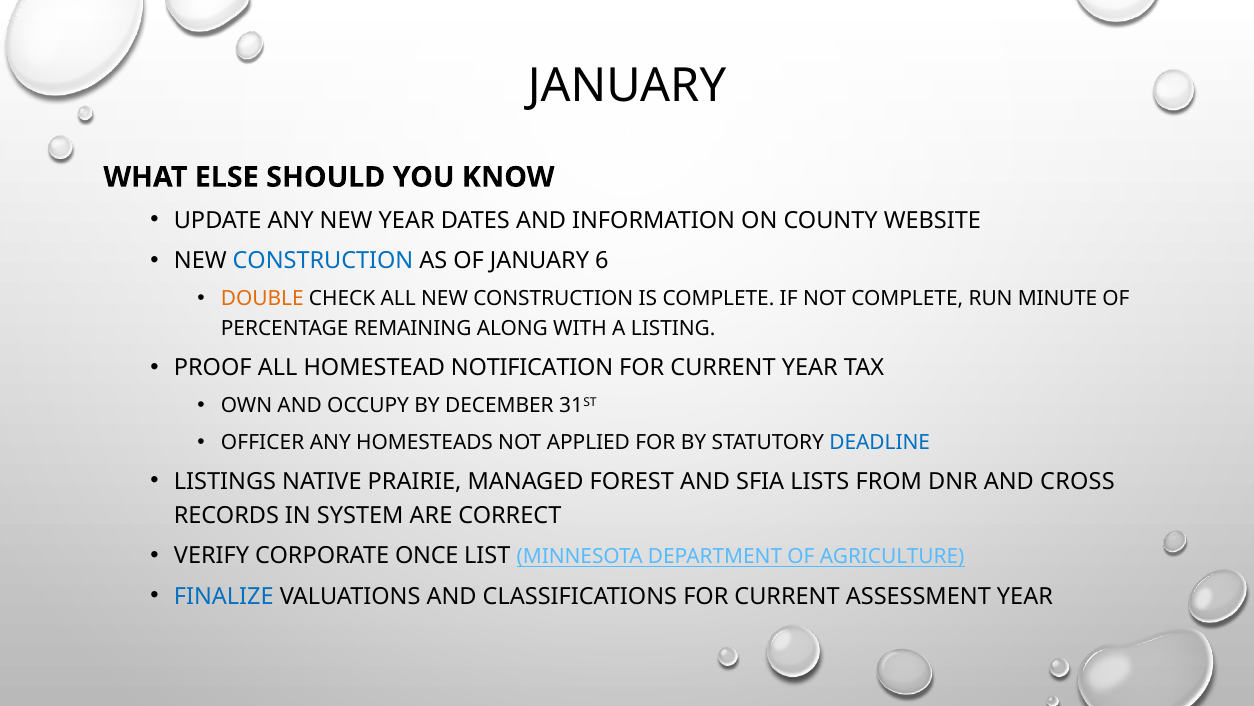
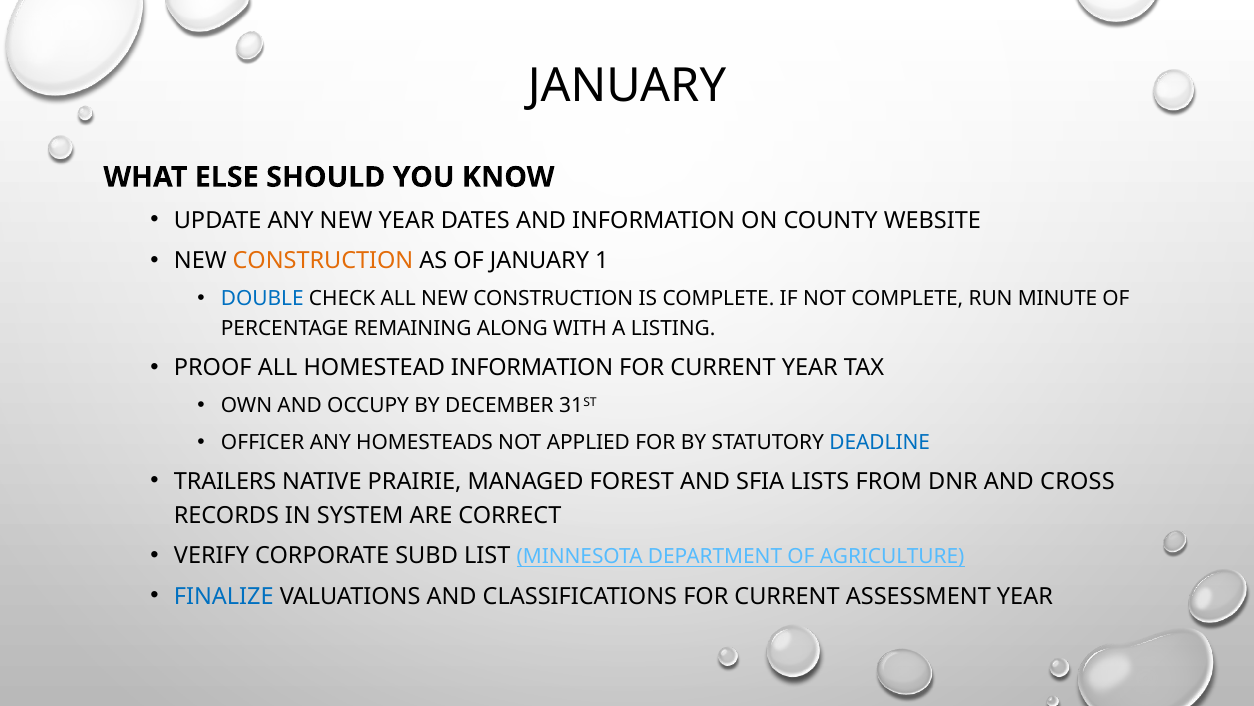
CONSTRUCTION colour: blue -> orange (323, 261)
6: 6 -> 1 (602, 261)
DOUBLE colour: orange -> blue (262, 299)
HOMESTEAD NOTIFICATION: NOTIFICATION -> INFORMATION (532, 368)
LISTINGS: LISTINGS -> TRAILERS (225, 481)
ONCE: ONCE -> SUBD (427, 555)
